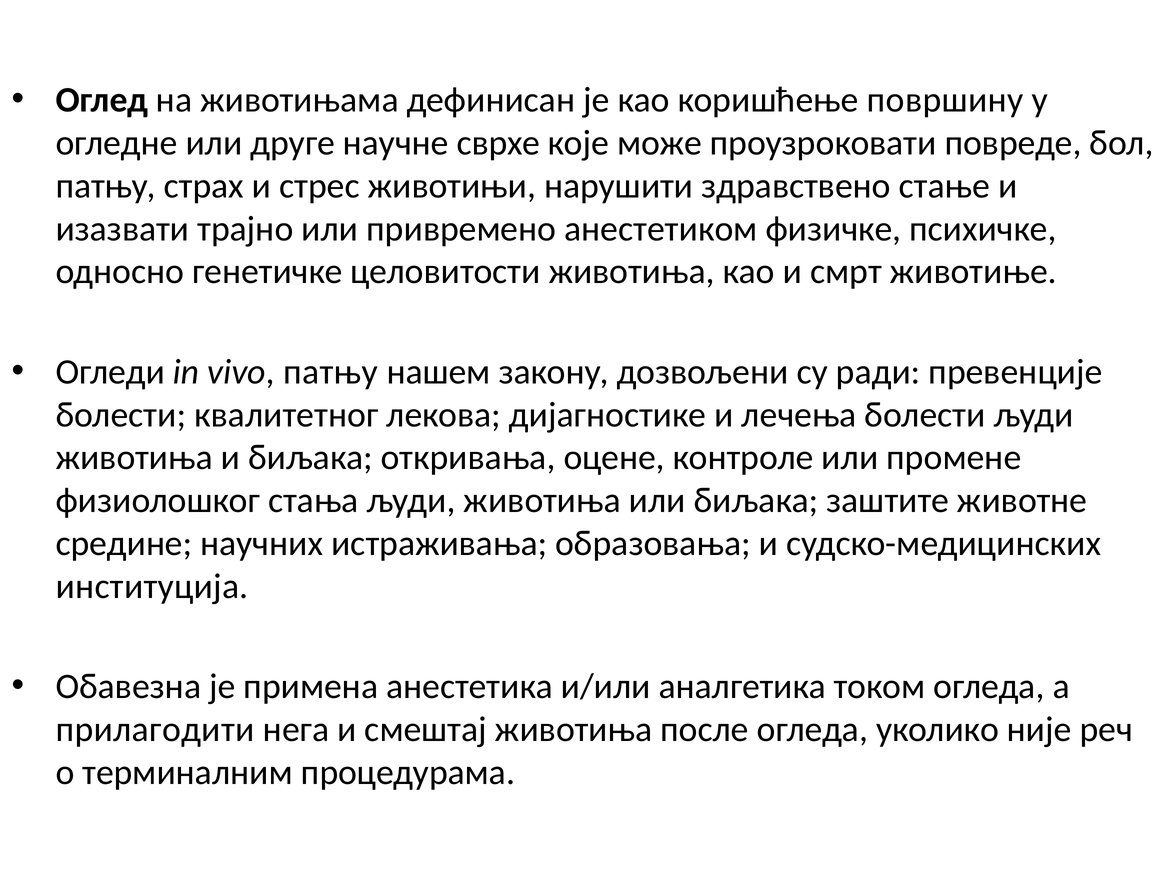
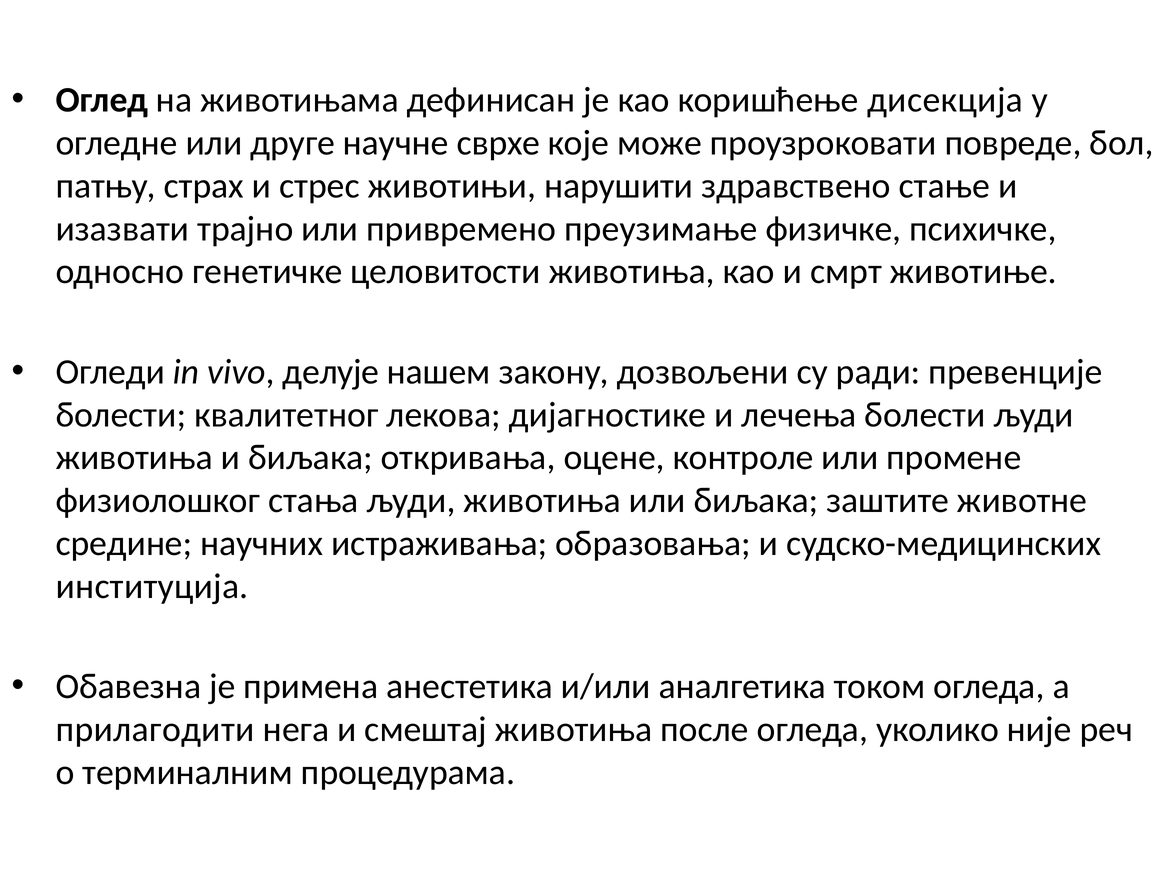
површину: површину -> дисекција (945, 100)
анестетиком: анестетиком -> преузимање (661, 229)
vivo патњу: патњу -> делује (331, 372)
